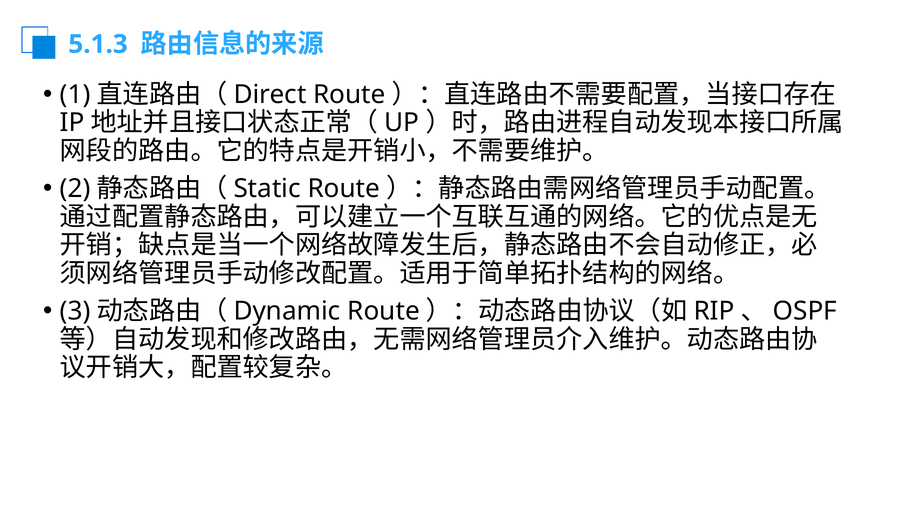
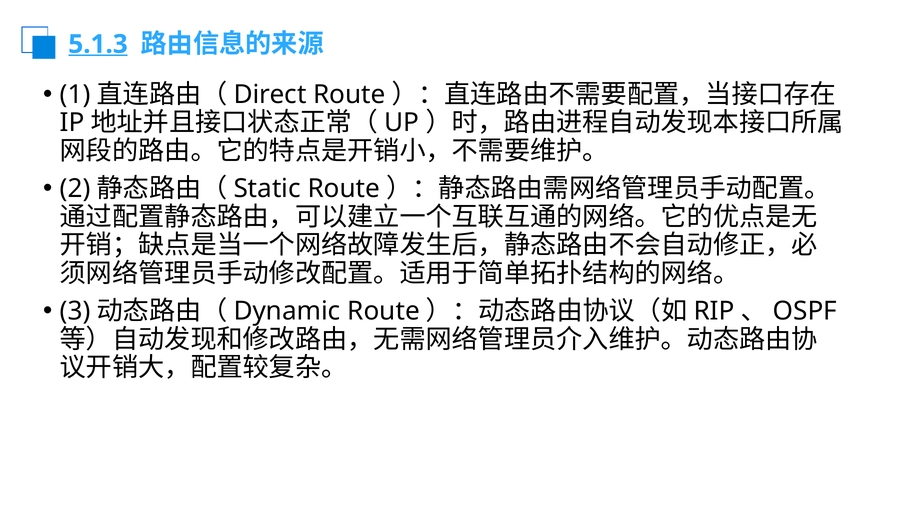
5.1.3 underline: none -> present (98, 44)
